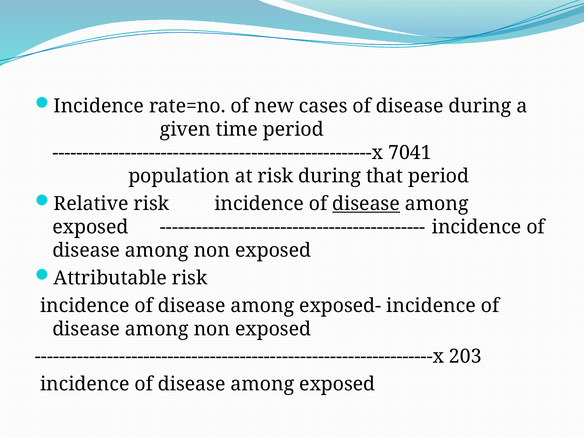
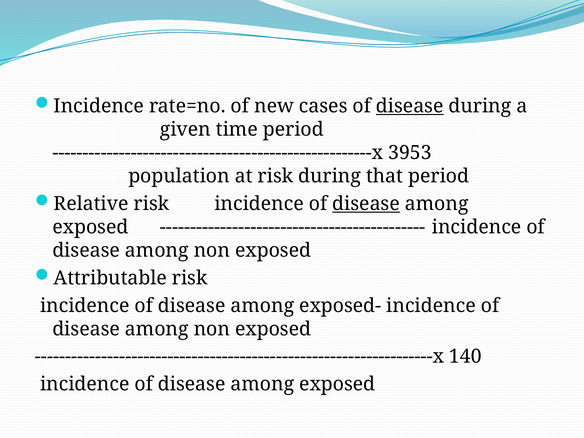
disease underline: none -> present (410, 106)
7041: 7041 -> 3953 (410, 153)
203: 203 -> 140 (465, 357)
